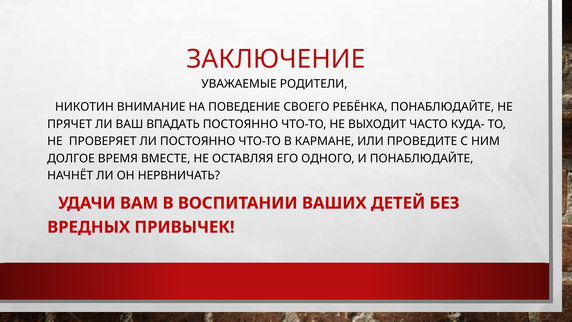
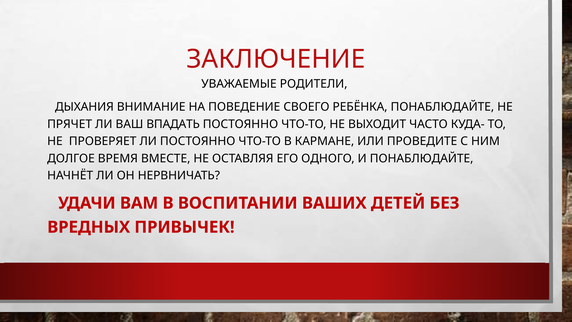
НИКОТИН: НИКОТИН -> ДЫХАНИЯ (84, 107)
